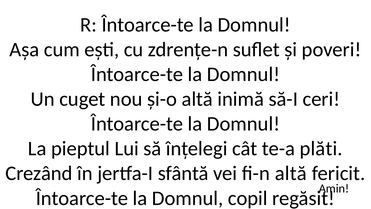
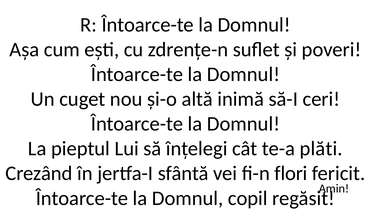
fi-n altă: altă -> flori (291, 173)
